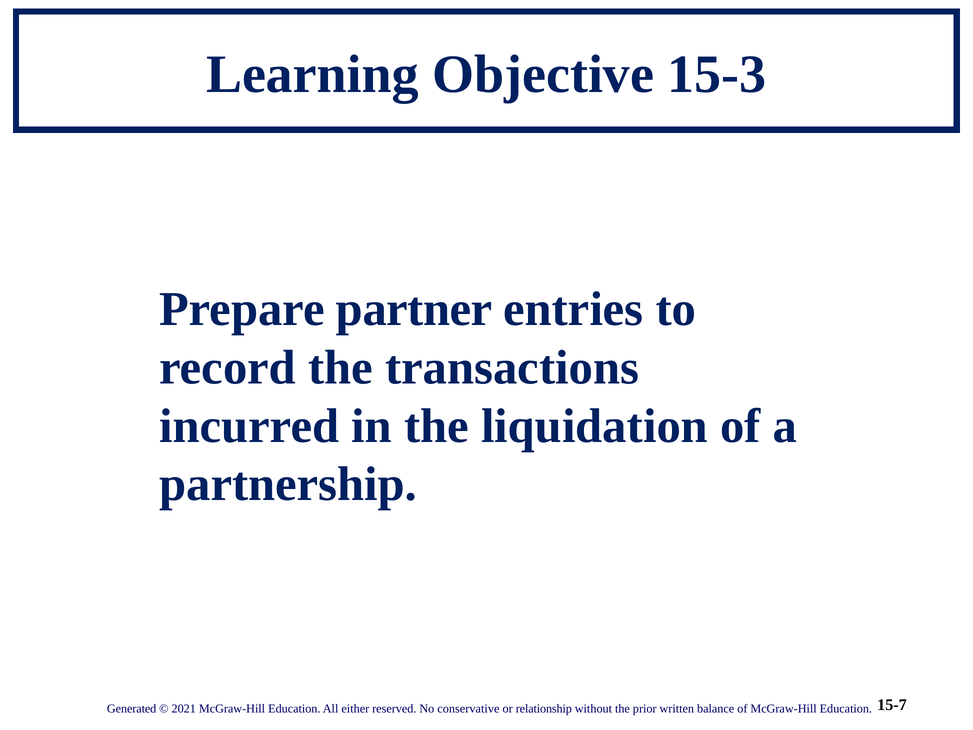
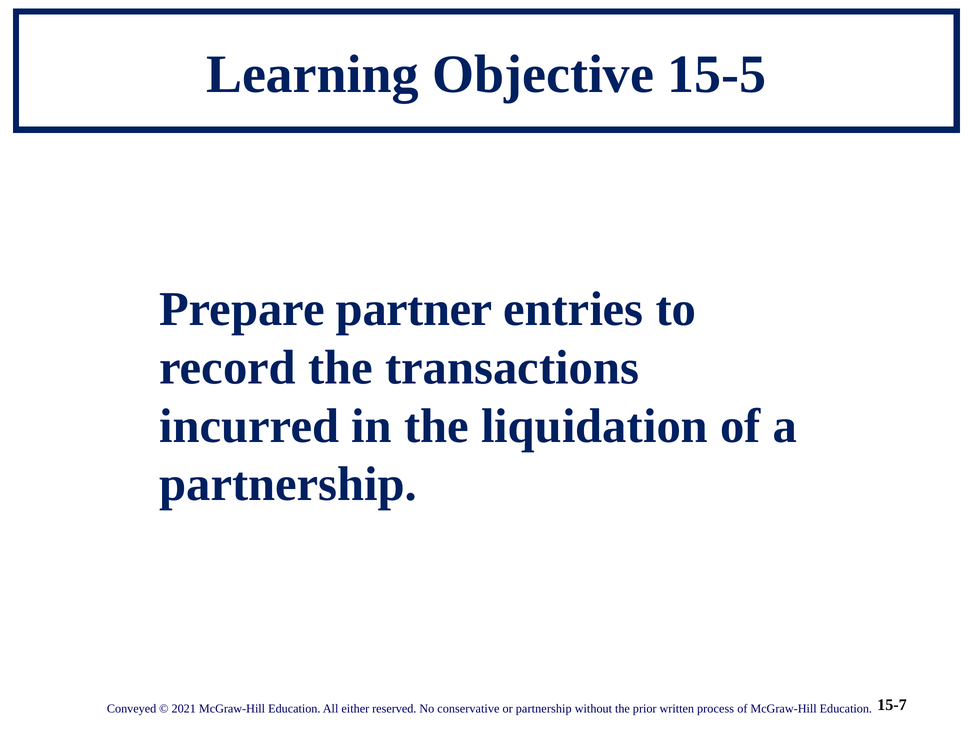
15-3: 15-3 -> 15-5 (717, 74)
Generated: Generated -> Conveyed (132, 708)
or relationship: relationship -> partnership (544, 708)
balance: balance -> process (716, 708)
